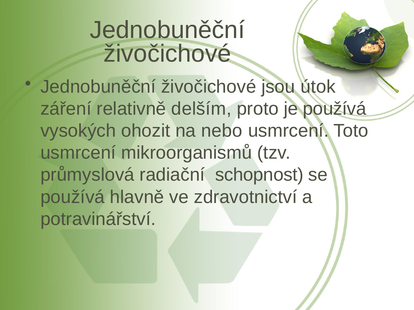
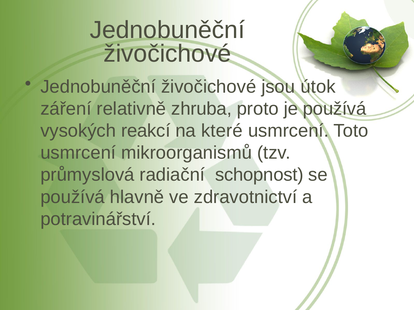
delším: delším -> zhruba (202, 109)
ohozit: ohozit -> reakcí (146, 131)
nebo: nebo -> které (222, 131)
